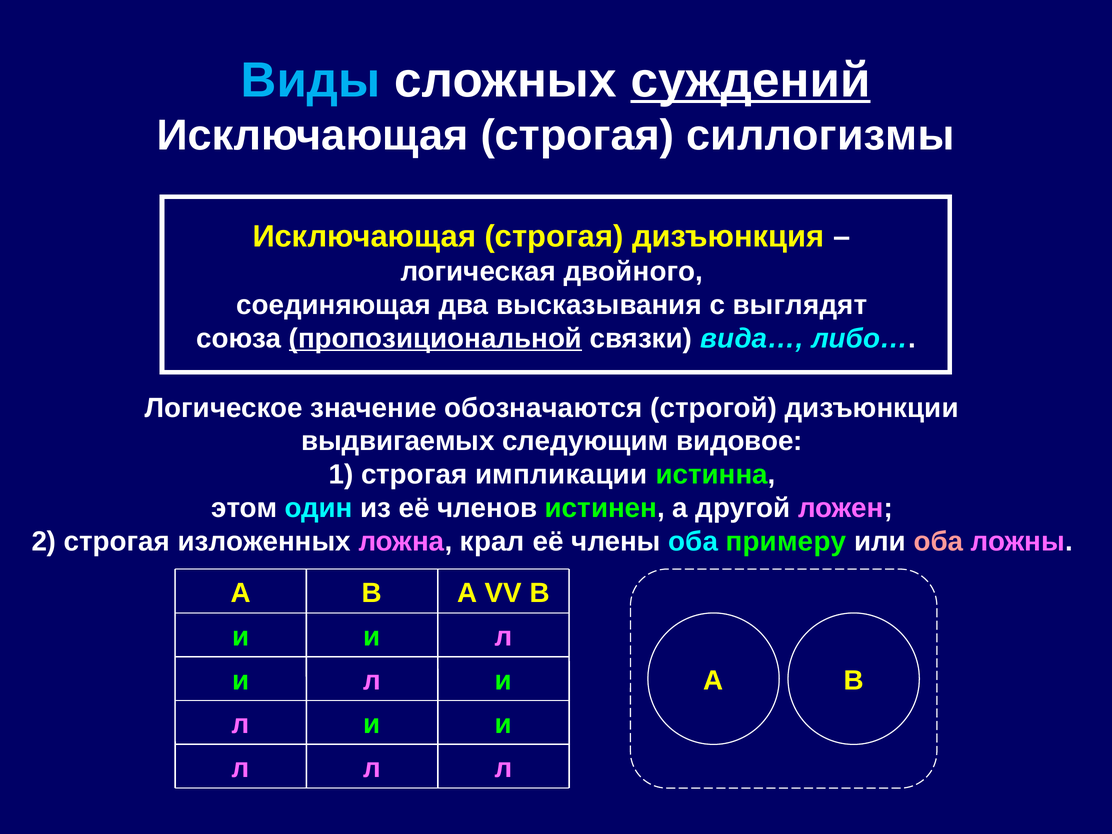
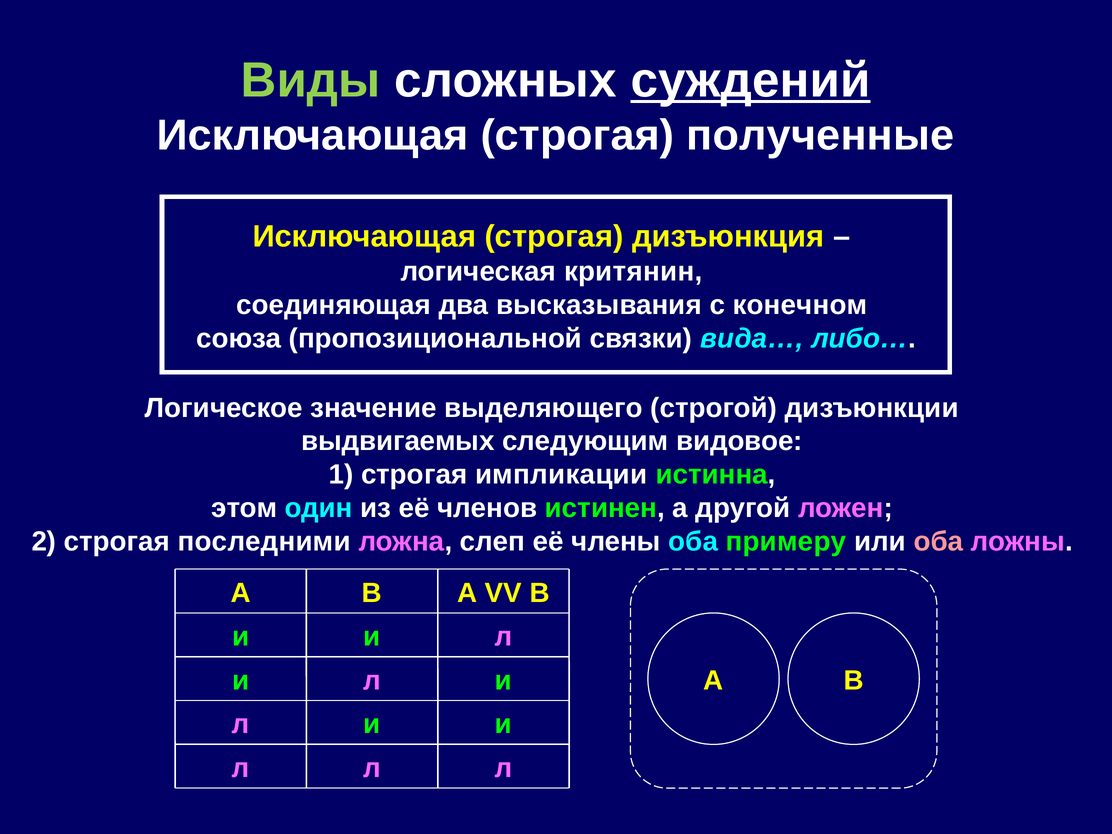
Виды colour: light blue -> light green (311, 80)
силлогизмы: силлогизмы -> полученные (820, 136)
двойного: двойного -> критянин (633, 272)
выглядят: выглядят -> конечном (800, 305)
пропозициональной underline: present -> none (435, 338)
обозначаются: обозначаются -> выделяющего (544, 408)
изложенных: изложенных -> последними (264, 541)
крал: крал -> слеп (492, 541)
